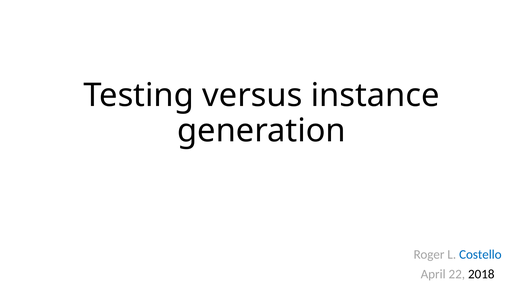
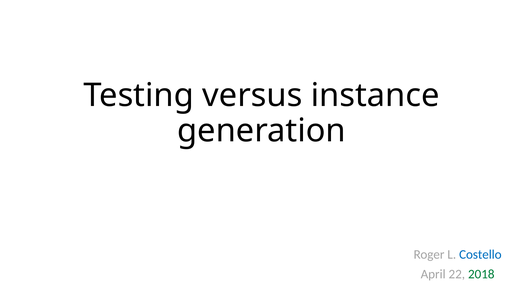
2018 colour: black -> green (481, 274)
